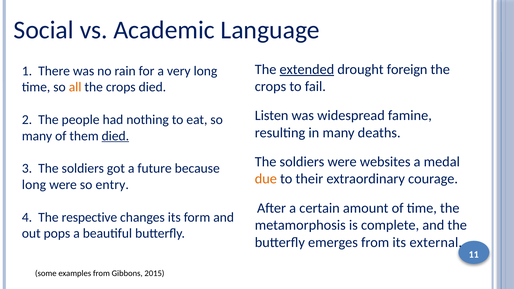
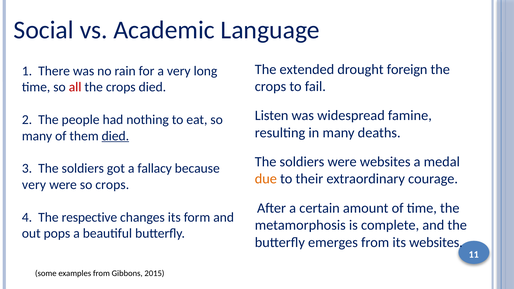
extended underline: present -> none (307, 69)
all colour: orange -> red (75, 87)
future: future -> fallacy (155, 169)
long: long -> very (34, 185)
so entry: entry -> crops (112, 185)
its external: external -> websites (436, 242)
